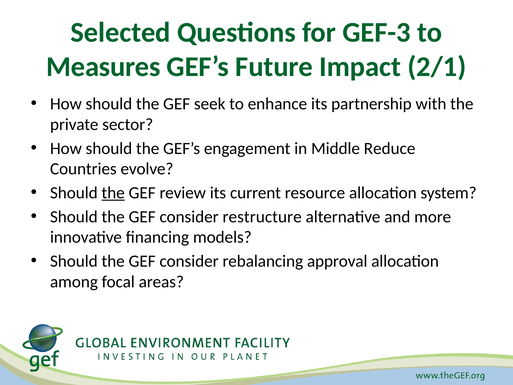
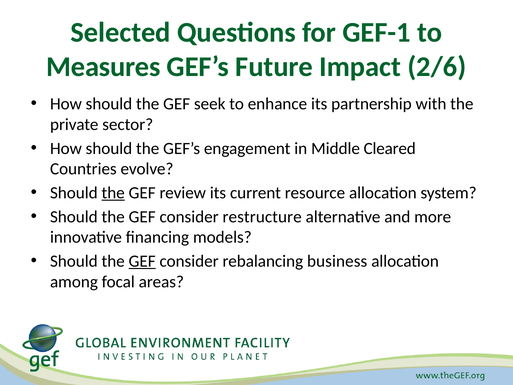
GEF-3: GEF-3 -> GEF-1 (377, 32)
2/1: 2/1 -> 2/6 (437, 67)
Reduce: Reduce -> Cleared (390, 148)
GEF underline: none -> present (142, 261)
approval: approval -> business (337, 261)
